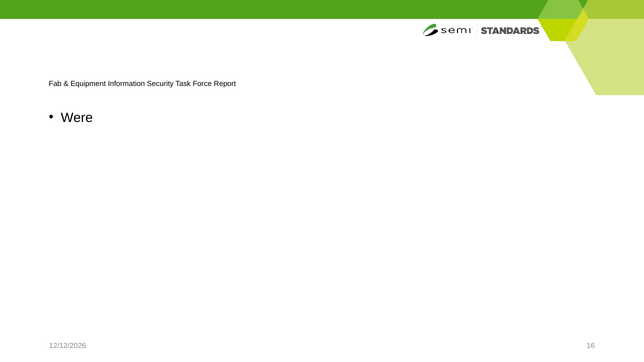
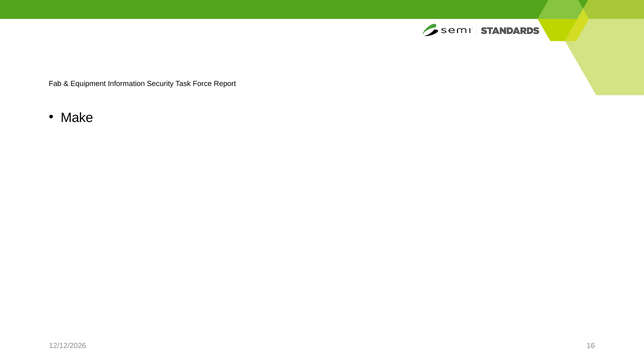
Were: Were -> Make (77, 118)
